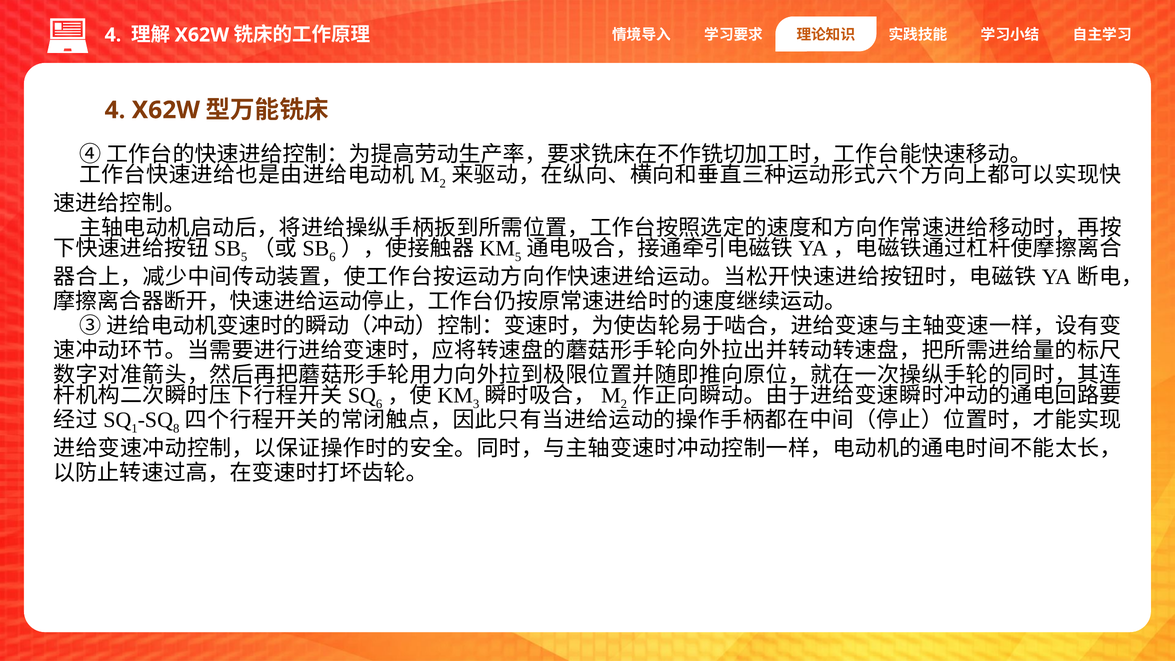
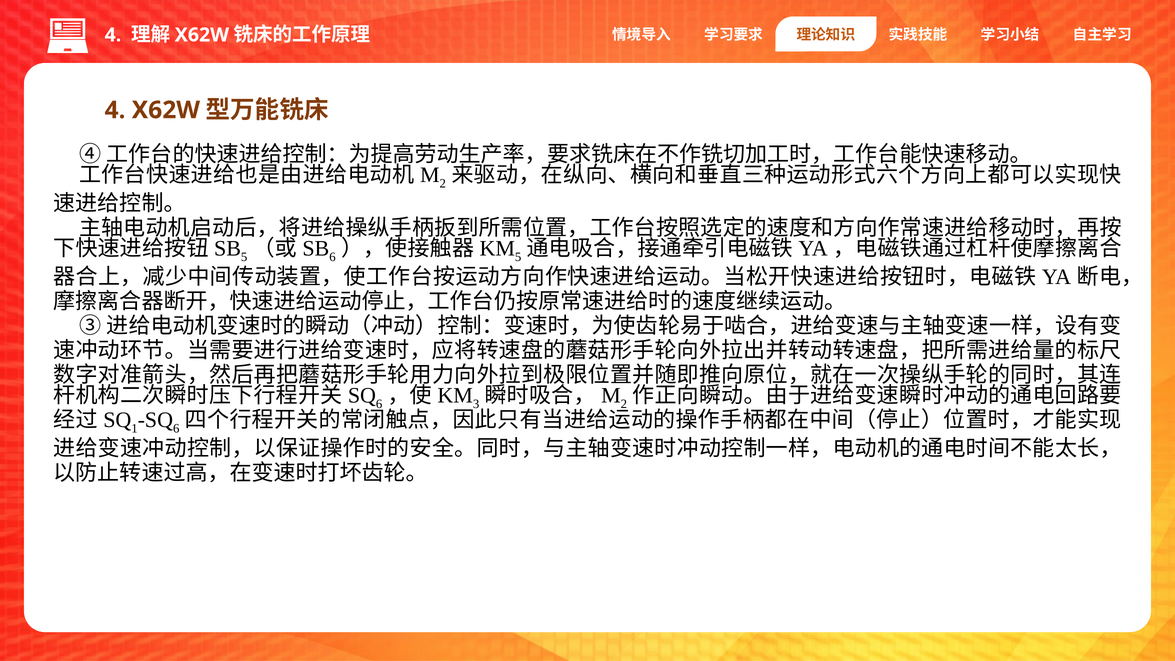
8: 8 -> 6 (176, 429)
